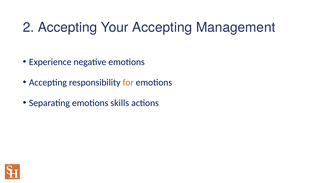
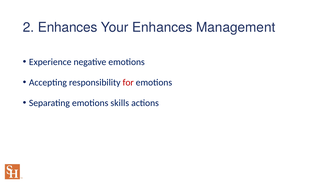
2 Accepting: Accepting -> Enhances (68, 27)
Your Accepting: Accepting -> Enhances (162, 27)
for colour: orange -> red (128, 83)
